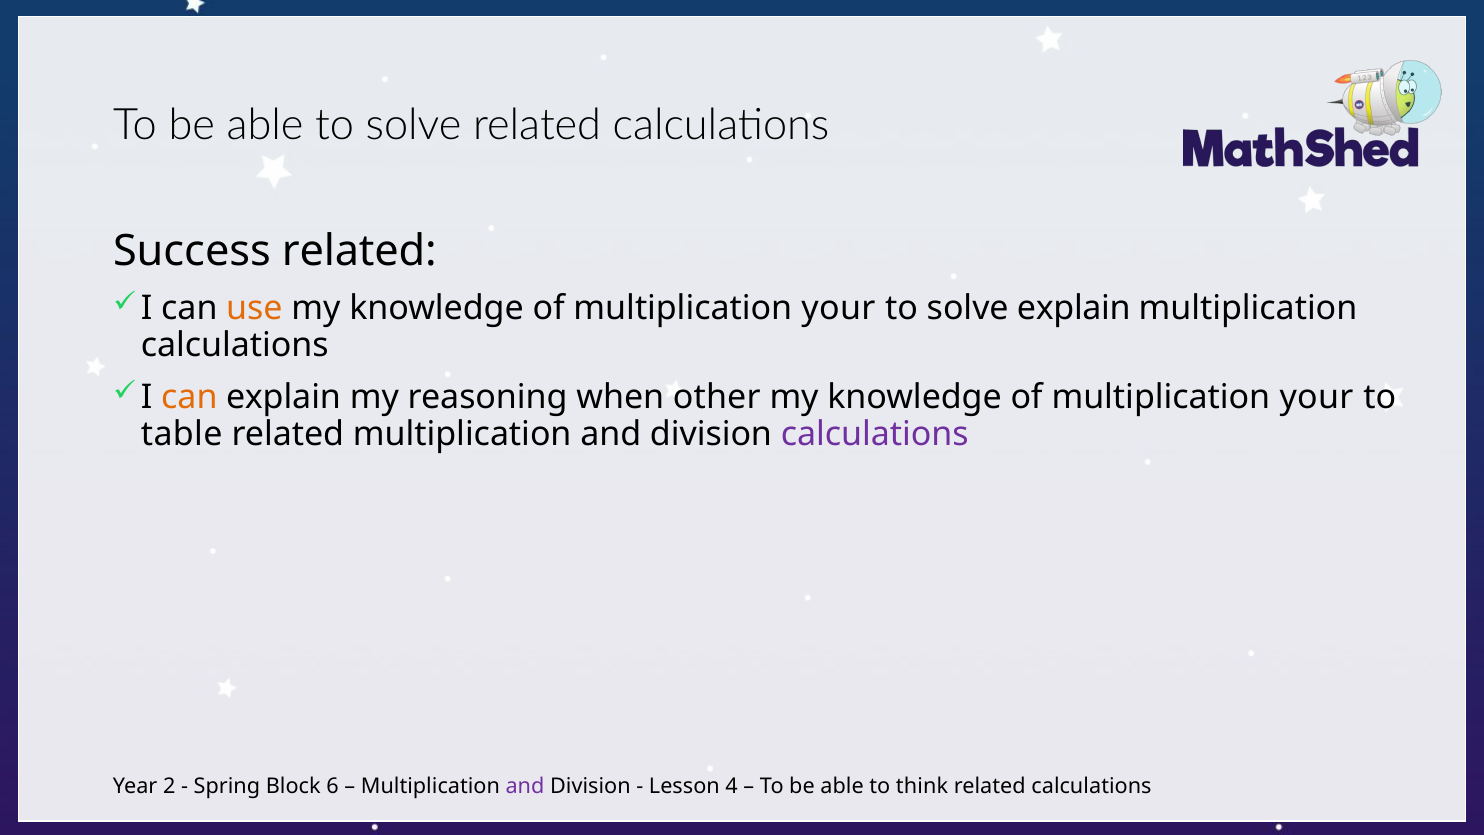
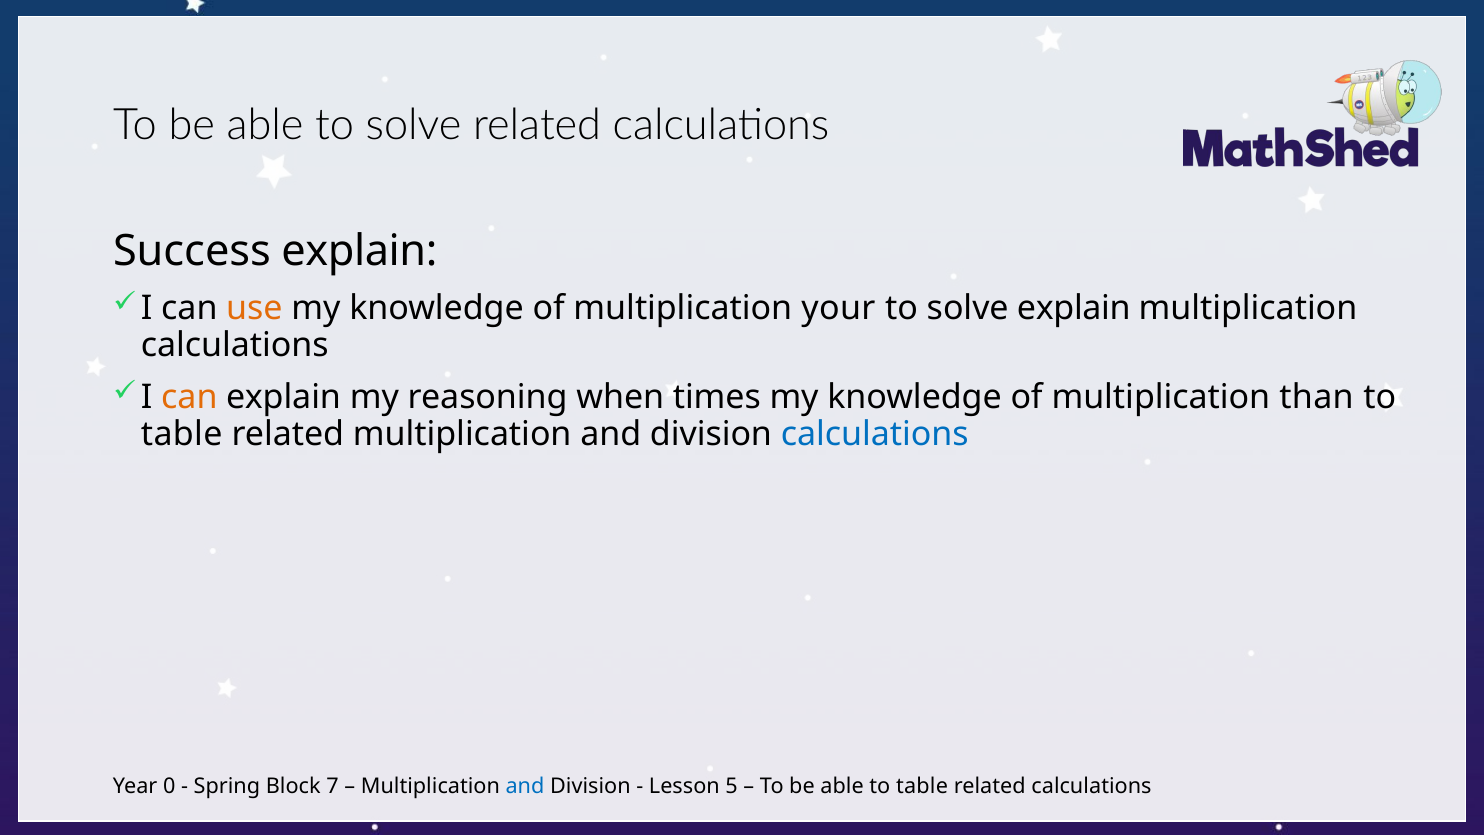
Success related: related -> explain (359, 251)
other: other -> times (717, 397)
your: your -> than (1317, 397)
calculations colour: purple -> blue (875, 434)
2: 2 -> 0 (169, 787)
6: 6 -> 7 (333, 787)
and colour: purple -> blue (525, 787)
4: 4 -> 5 (732, 787)
able to think: think -> table (922, 787)
